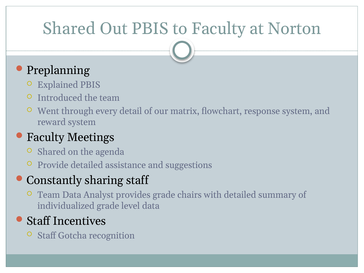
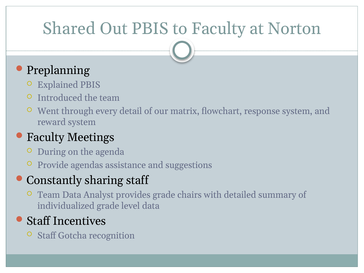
Shared: Shared -> During (52, 152)
Provide detailed: detailed -> agendas (87, 165)
